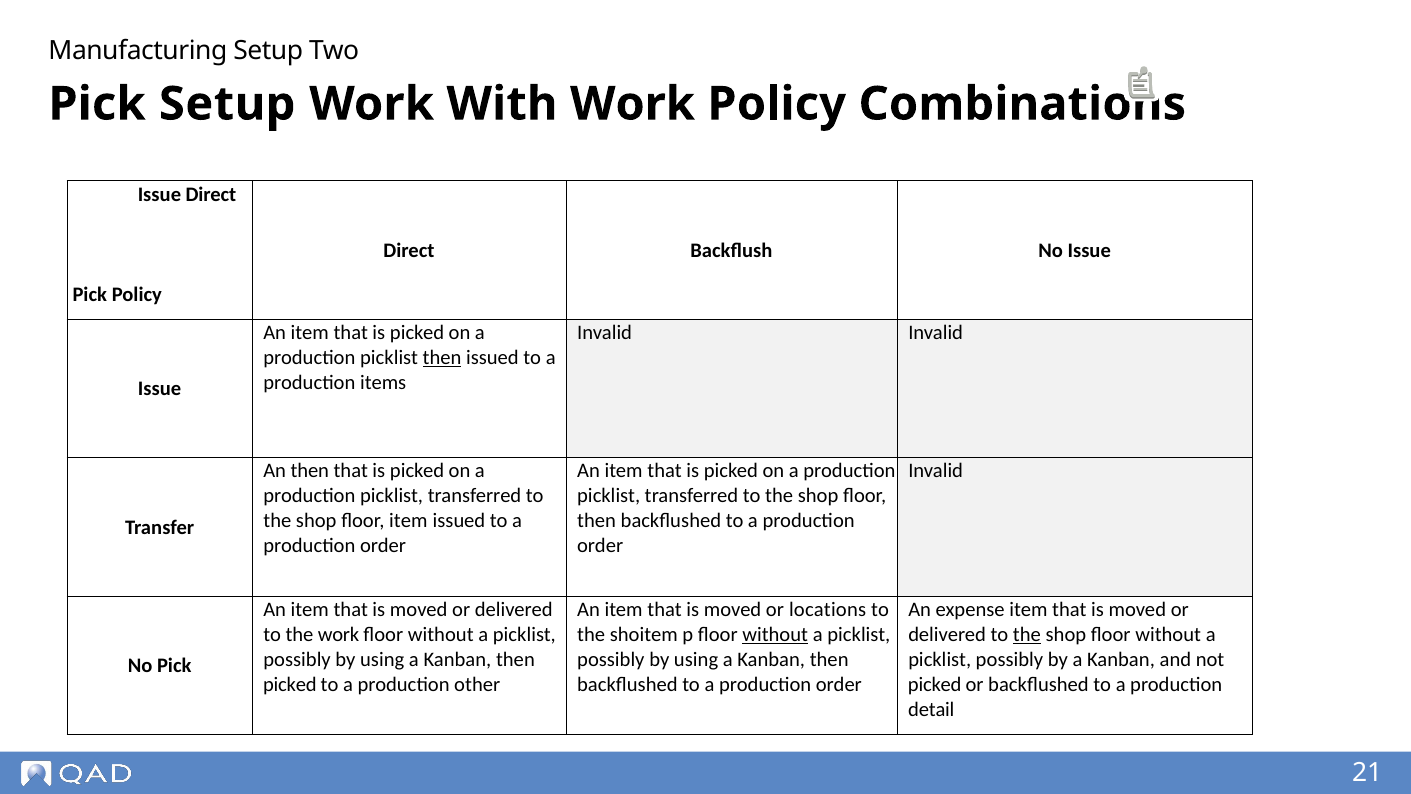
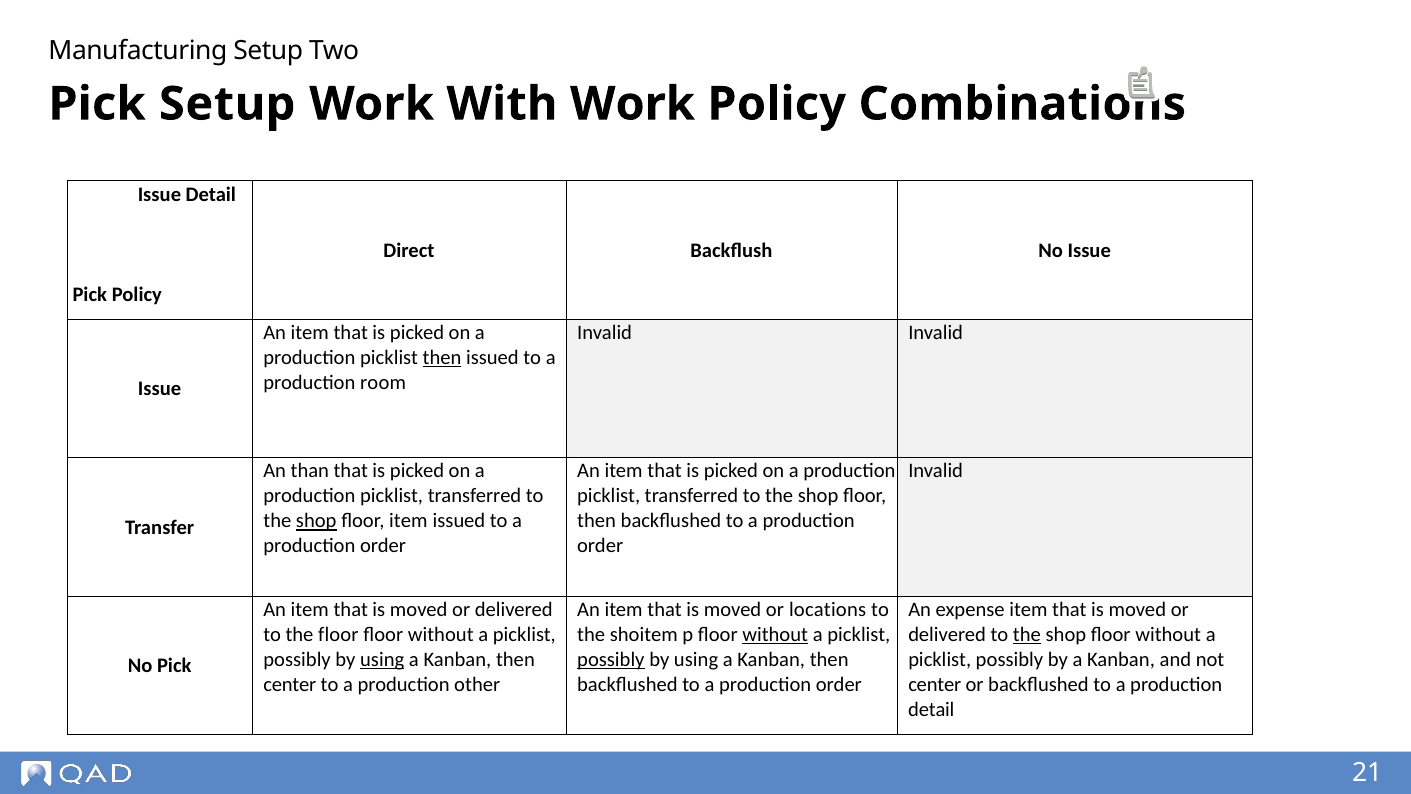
Issue Direct: Direct -> Detail (211, 194)
items: items -> room (383, 383)
An then: then -> than (310, 471)
shop underline: none -> present (316, 521)
the work: work -> floor (338, 634)
using underline: none -> present (382, 659)
possibly underline: none -> present (611, 659)
picked: picked -> center (290, 684)
picked: picked -> center (935, 684)
